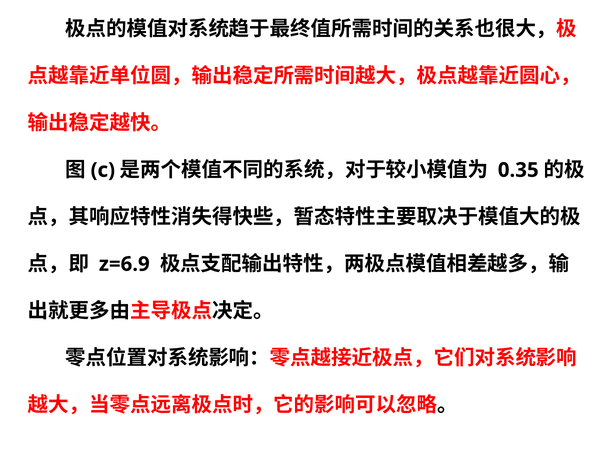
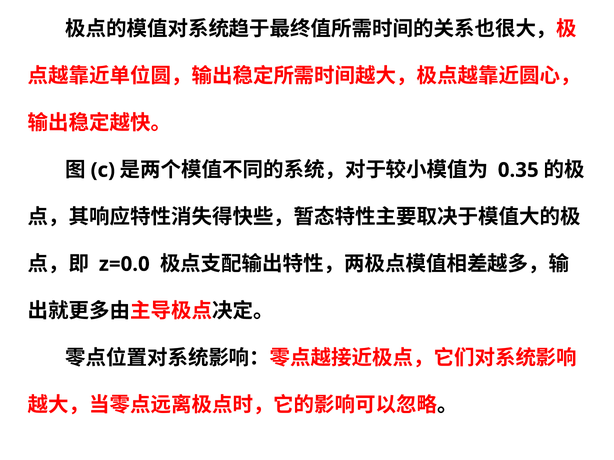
z=6.9: z=6.9 -> z=0.0 (124, 264)
